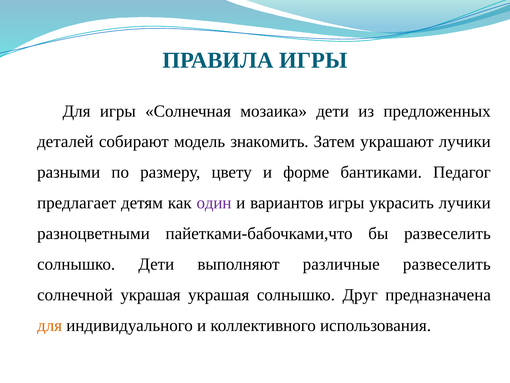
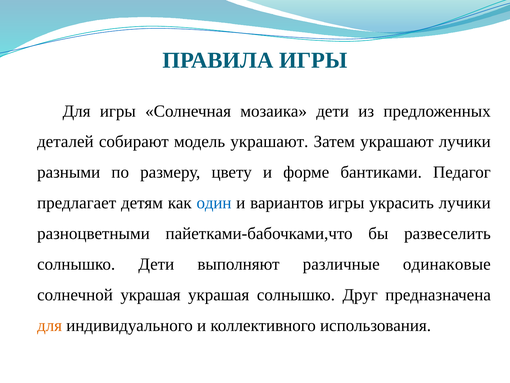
модель знакомить: знакомить -> украшают (269, 142)
один colour: purple -> blue (214, 203)
различные развеселить: развеселить -> одинаковые (447, 264)
